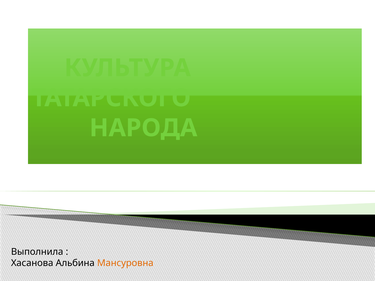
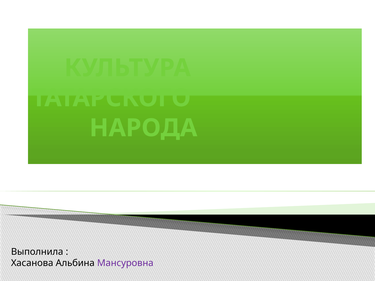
Мансуровна colour: orange -> purple (125, 263)
